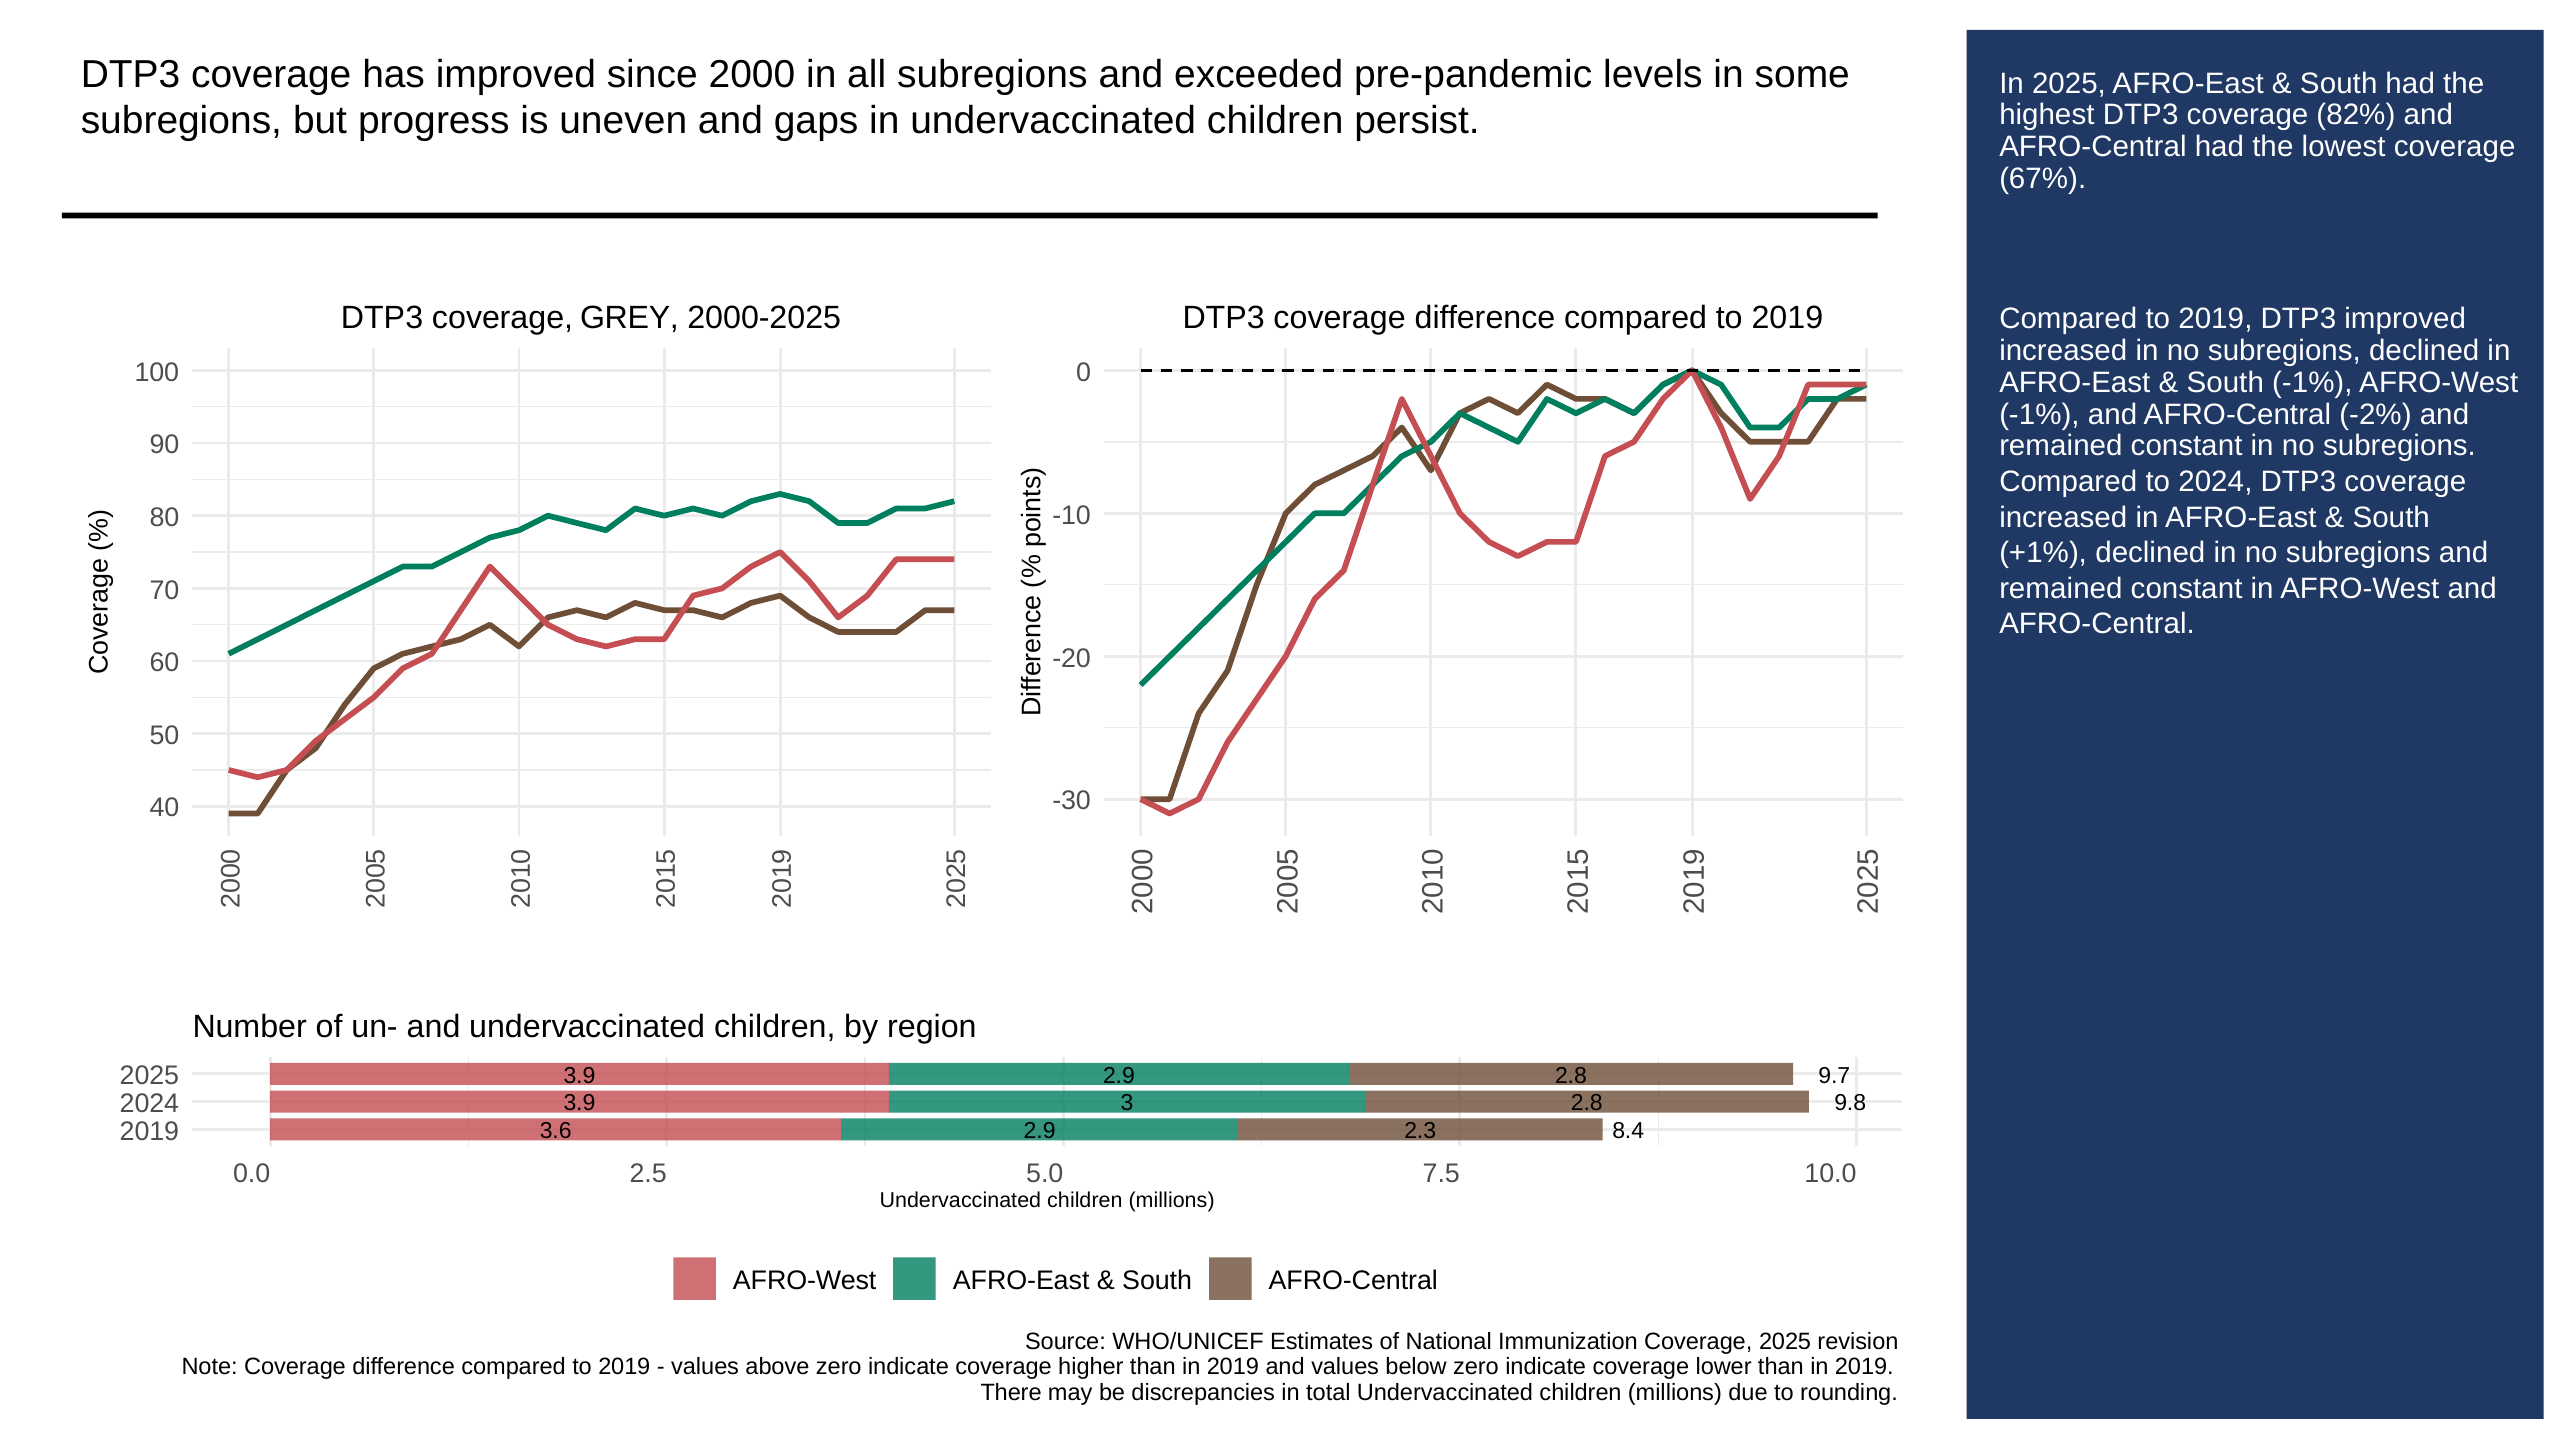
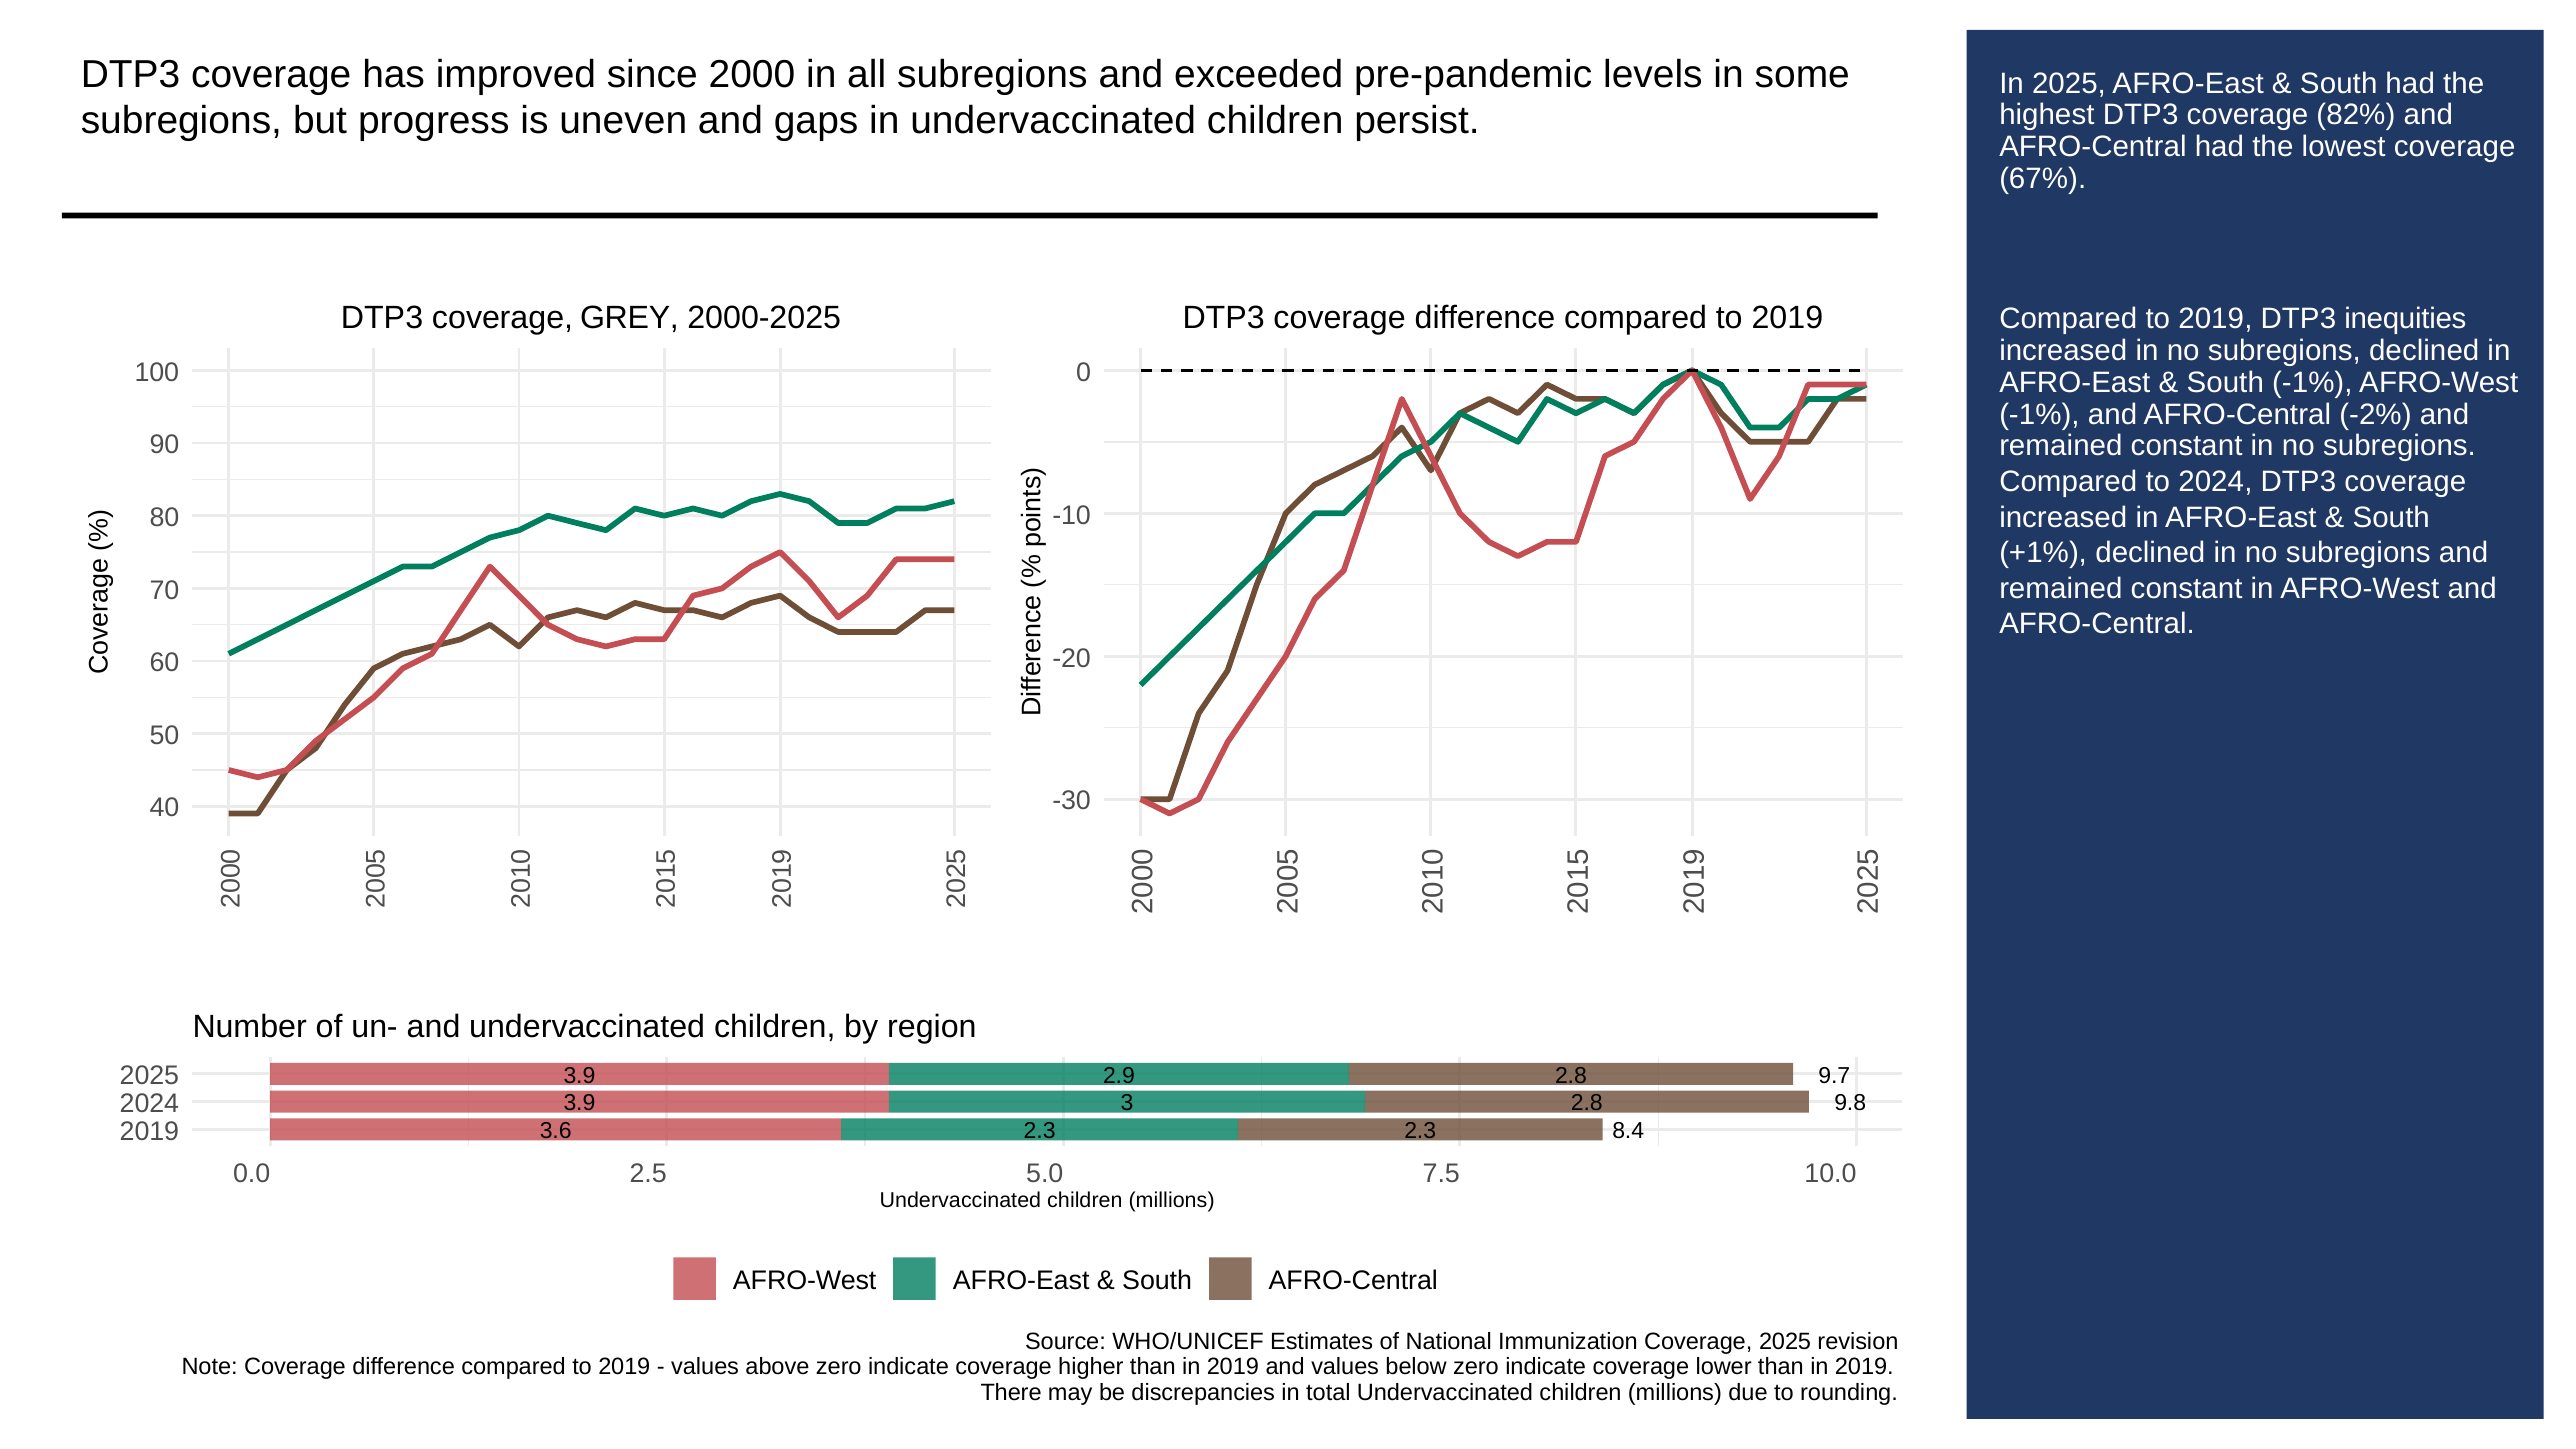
DTP3 improved: improved -> inequities (2405, 319)
2.9: 2.9 -> 2.3 (1040, 1131)
